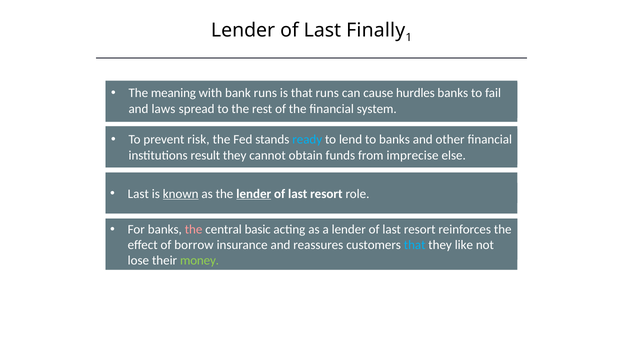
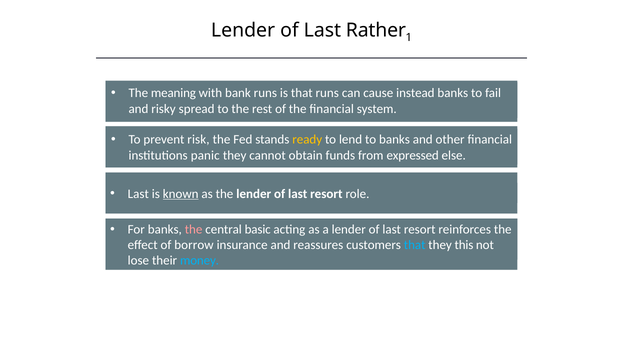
Finally: Finally -> Rather (376, 30)
hurdles: hurdles -> instead (415, 93)
laws: laws -> risky (164, 109)
ready colour: light blue -> yellow (307, 140)
result: result -> panic (205, 155)
imprecise: imprecise -> expressed (413, 155)
lender underline: present -> none (254, 194)
like: like -> this (464, 245)
money colour: light green -> light blue (200, 261)
